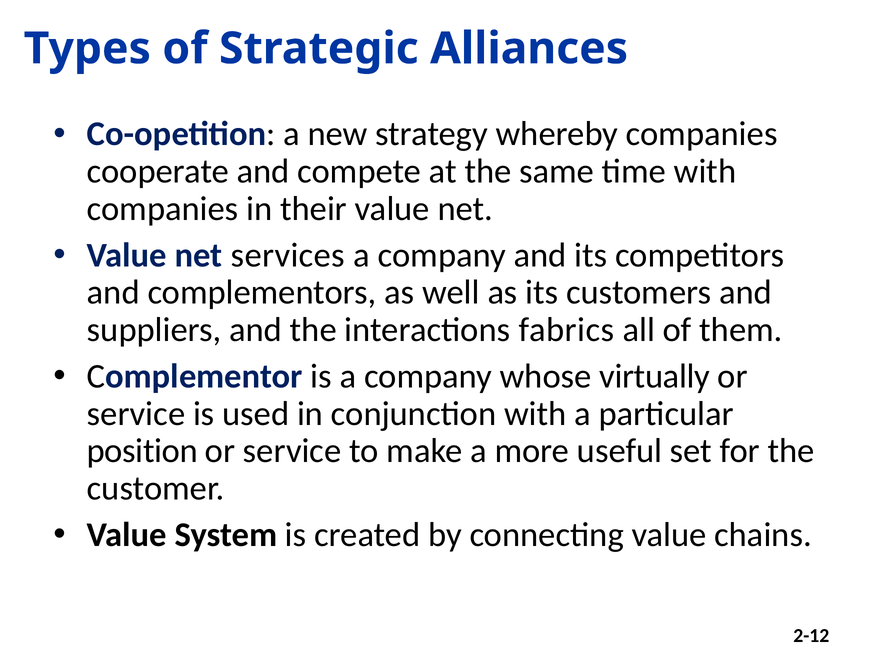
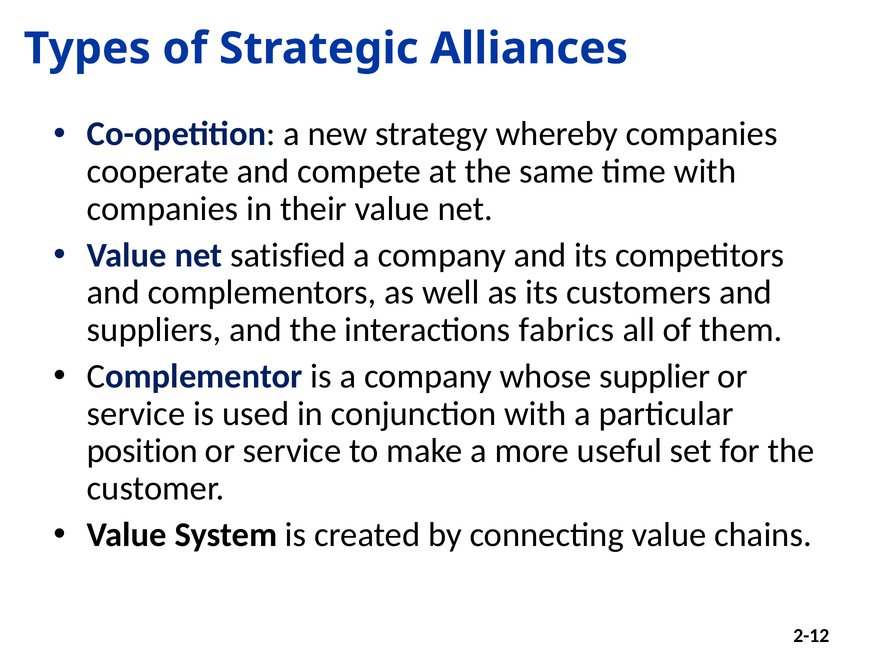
services: services -> satisfied (288, 255)
virtually: virtually -> supplier (655, 377)
